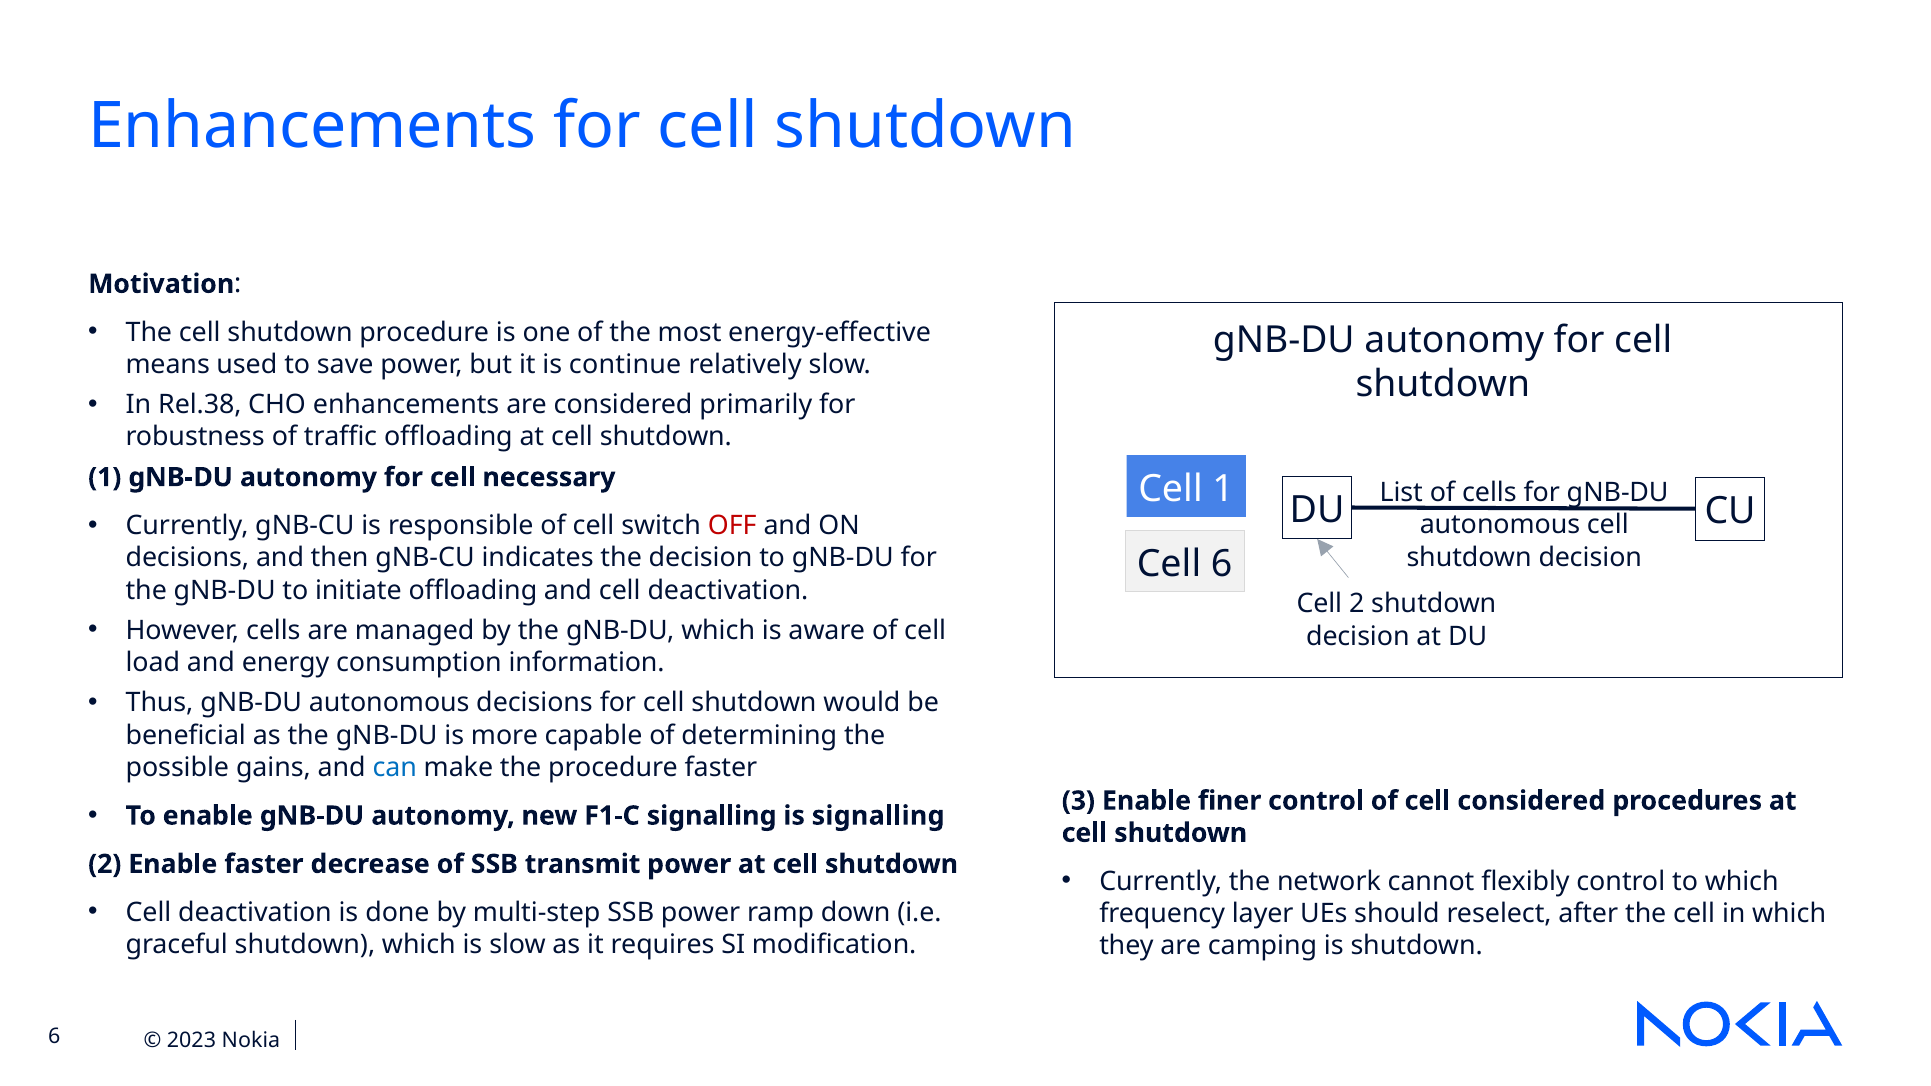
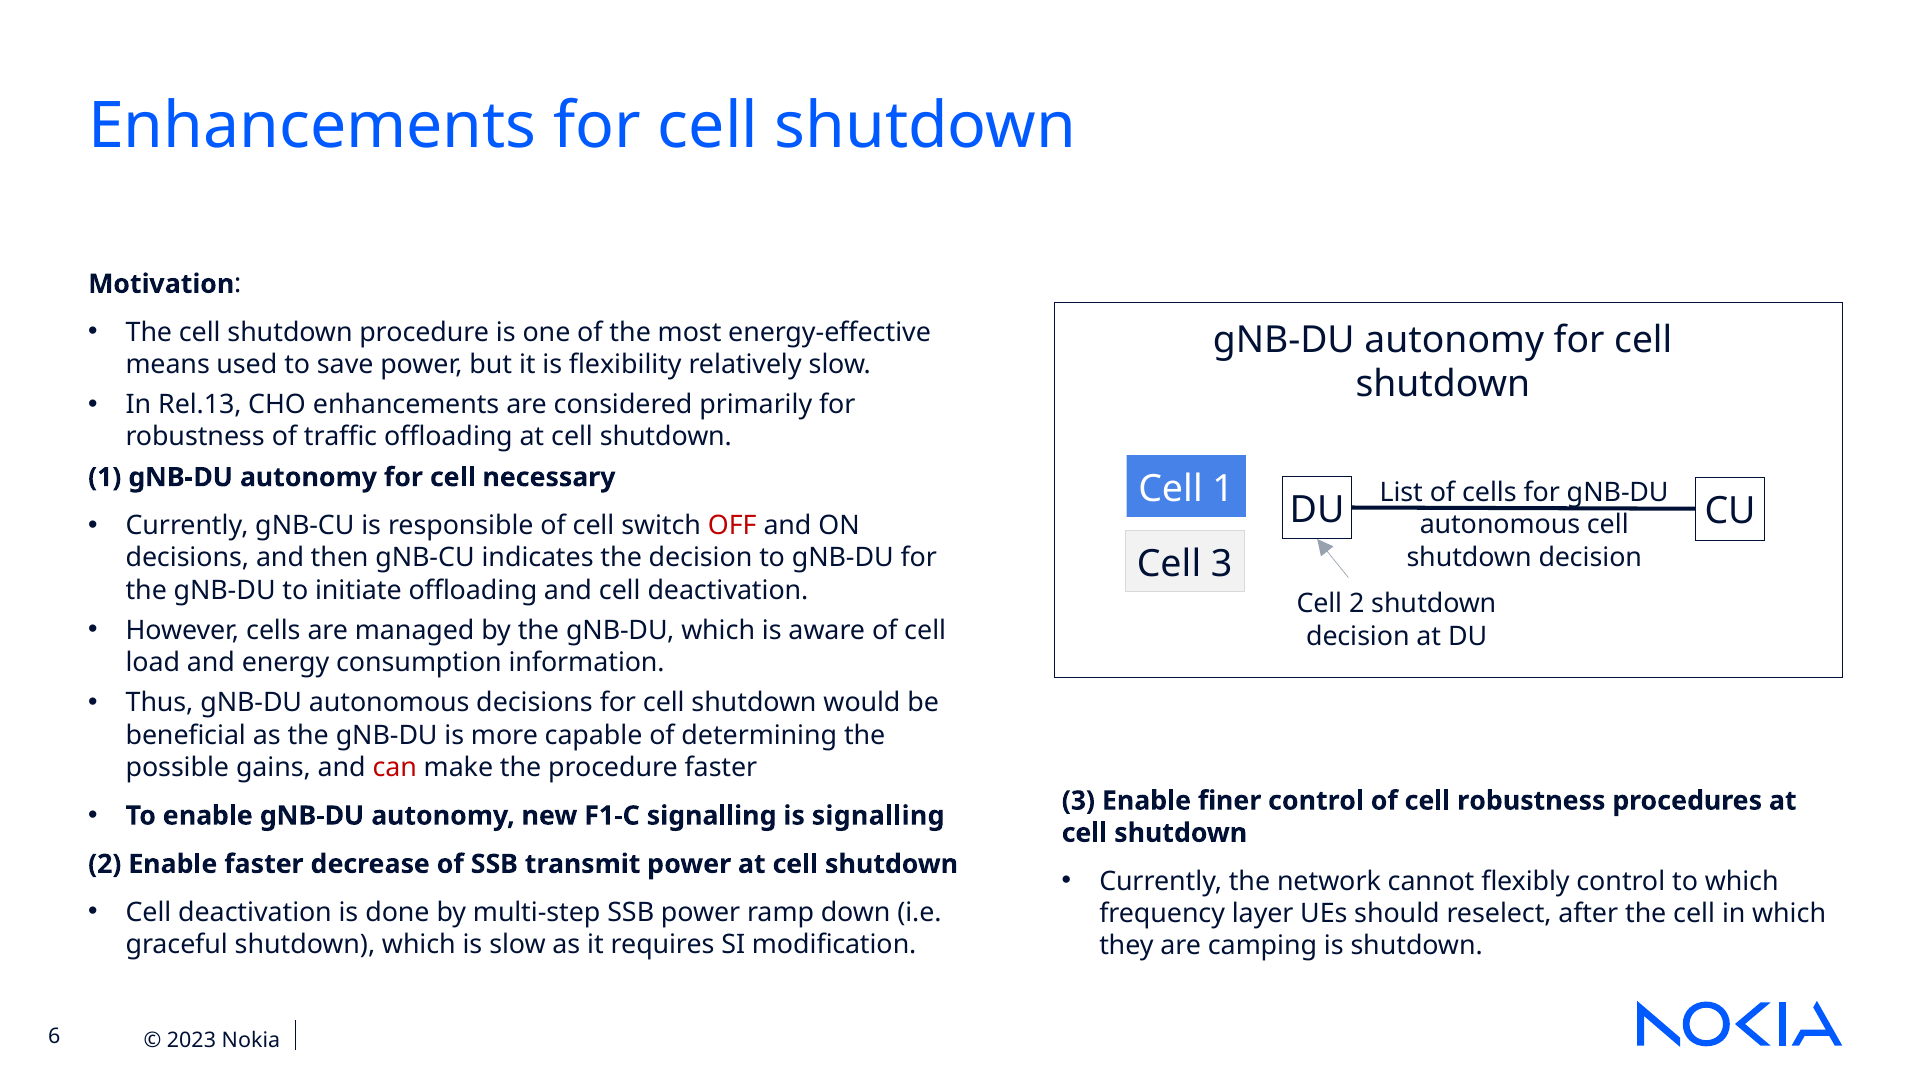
continue: continue -> flexibility (625, 365)
Rel.38: Rel.38 -> Rel.13 (200, 405)
Cell 6: 6 -> 3 (1222, 564)
can colour: blue -> red (395, 768)
cell considered: considered -> robustness (1531, 801)
